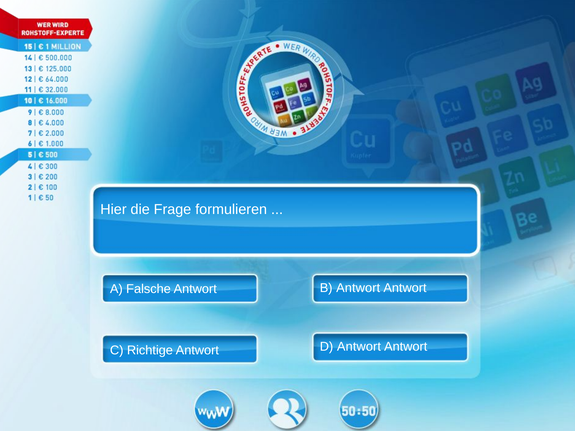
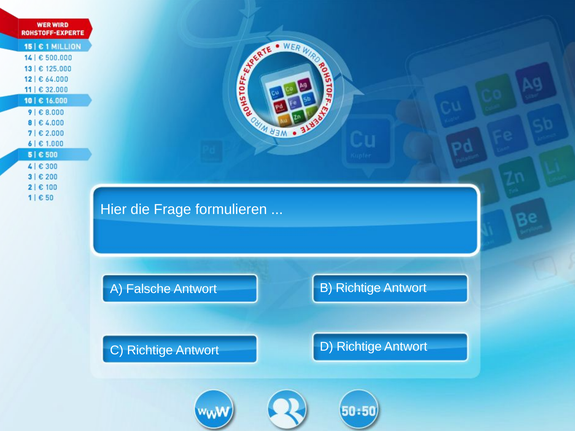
B Antwort: Antwort -> Richtige (358, 288)
D Antwort: Antwort -> Richtige (359, 347)
